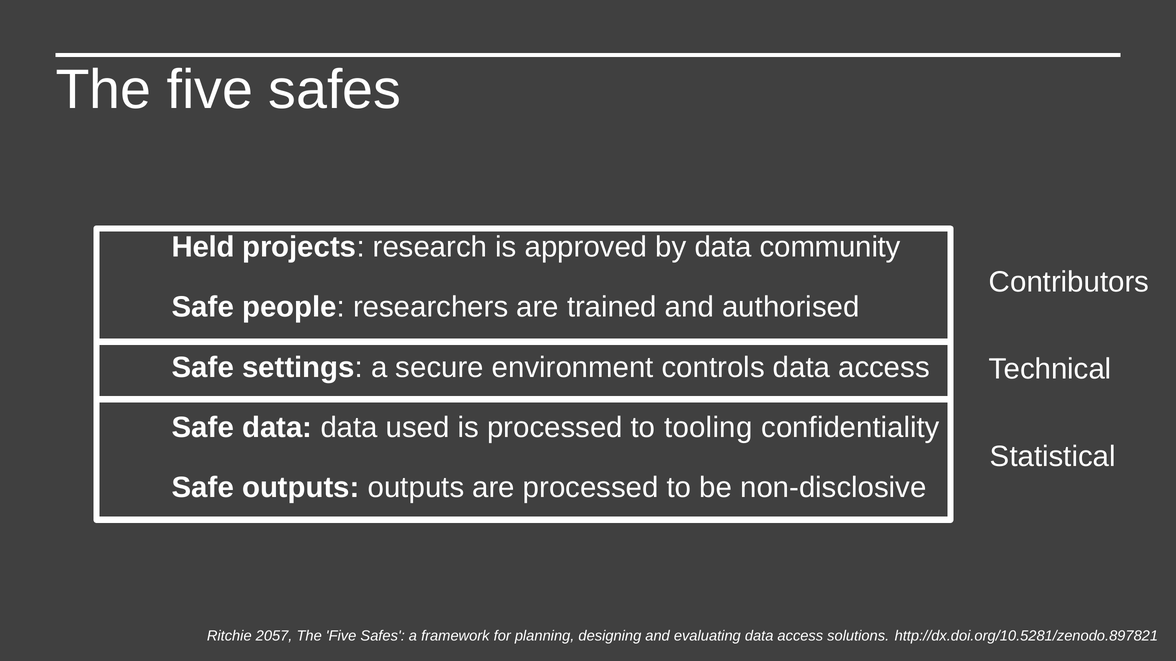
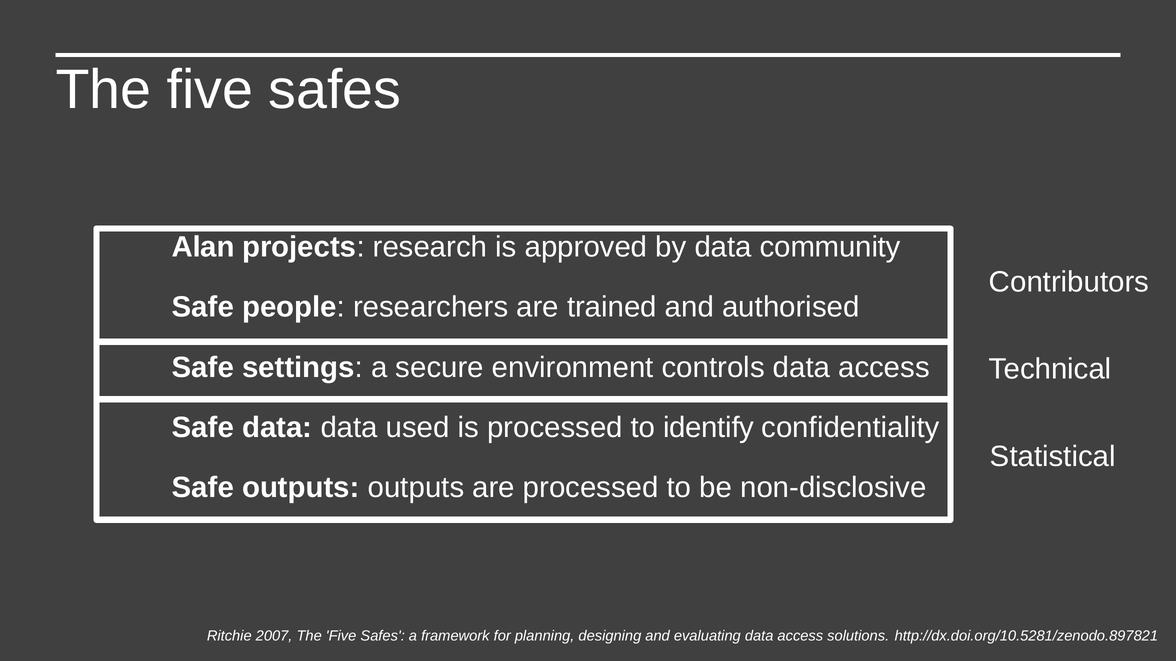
Held: Held -> Alan (203, 247)
tooling: tooling -> identify (709, 428)
2057: 2057 -> 2007 (274, 637)
